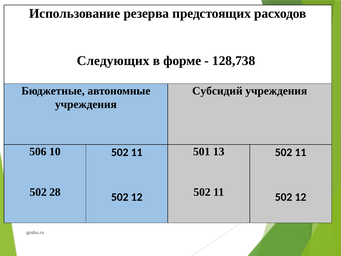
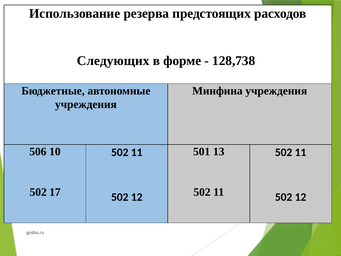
Субсидий: Субсидий -> Минфина (217, 91)
28: 28 -> 17 (55, 192)
